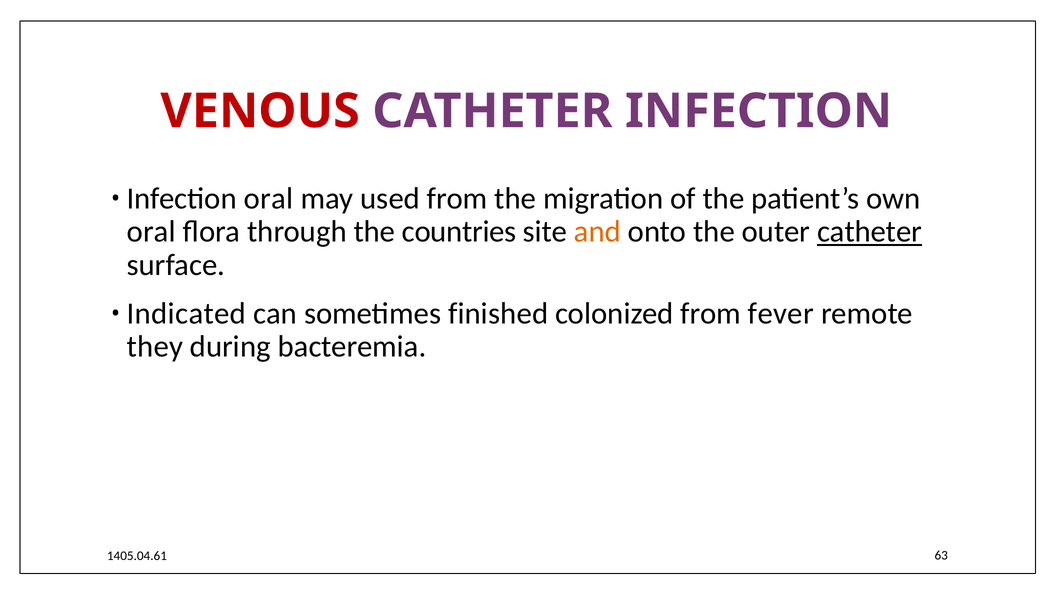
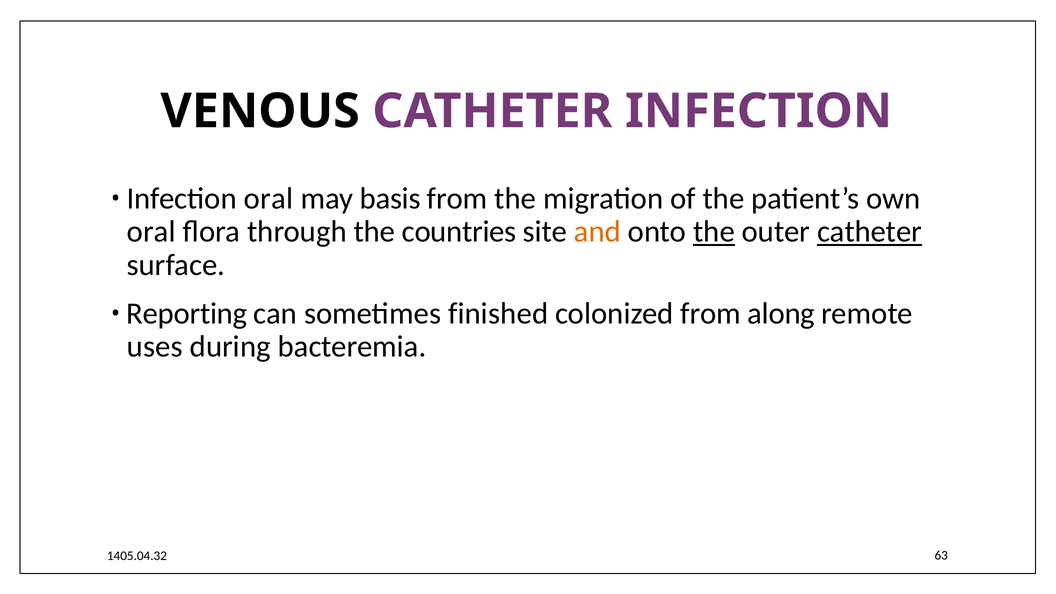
VENOUS colour: red -> black (260, 111)
used: used -> basis (390, 199)
the underline: none -> present (714, 232)
Indicated: Indicated -> Reporting (187, 314)
fever: fever -> along (781, 314)
they: they -> uses (155, 347)
1405.04.61: 1405.04.61 -> 1405.04.32 (137, 556)
